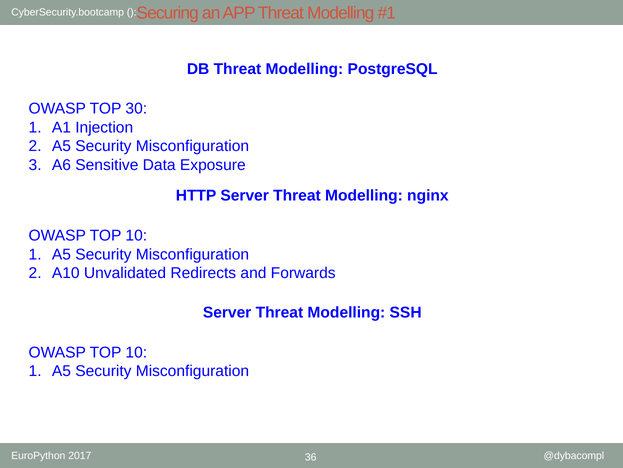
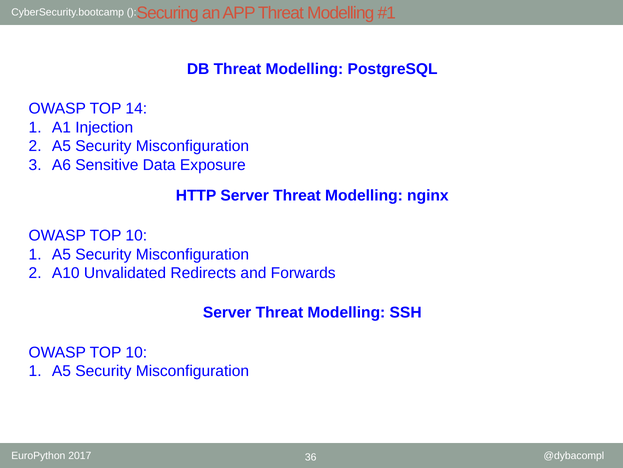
30: 30 -> 14 (136, 109)
